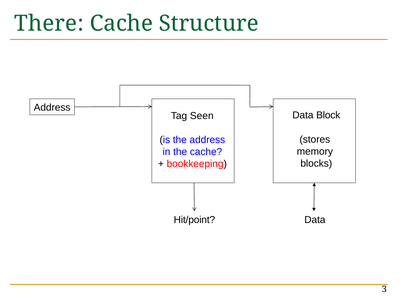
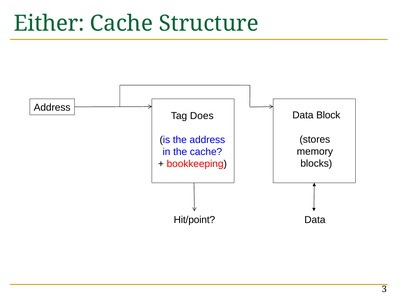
There: There -> Either (49, 24)
Seen: Seen -> Does (202, 116)
